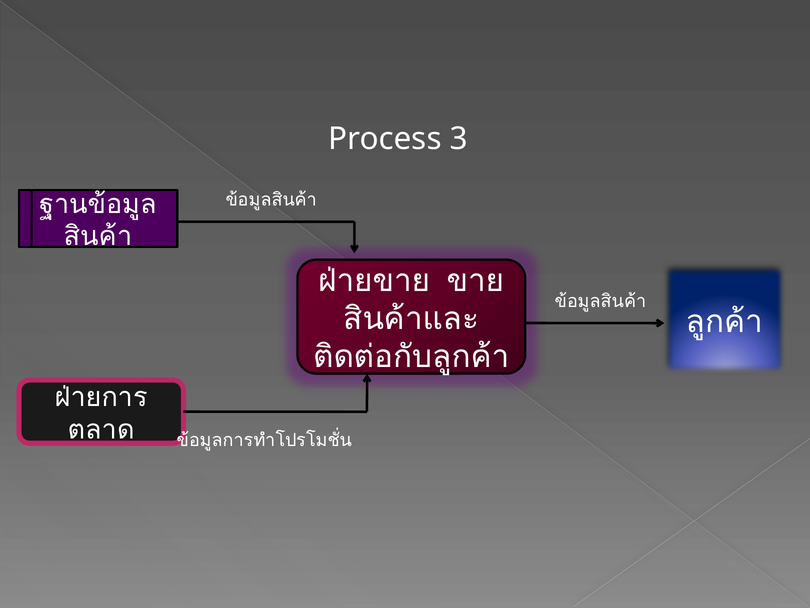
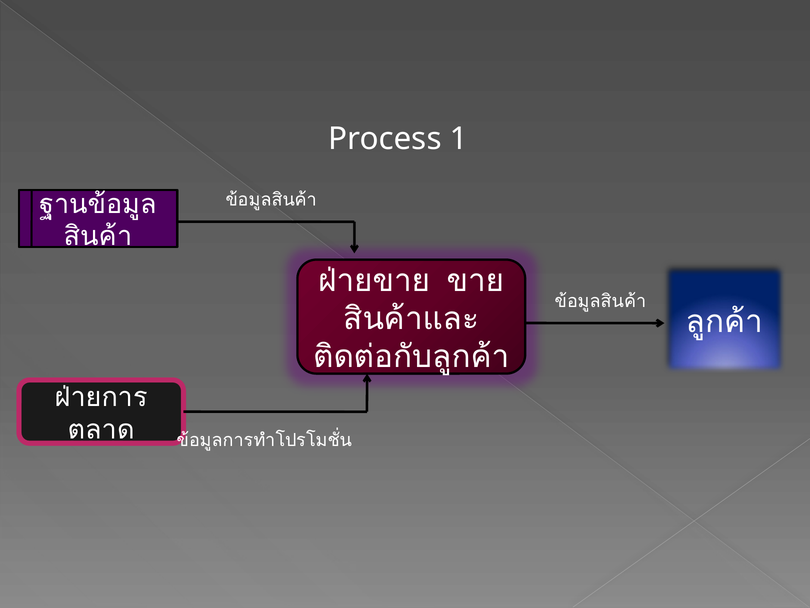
3: 3 -> 1 (459, 139)
